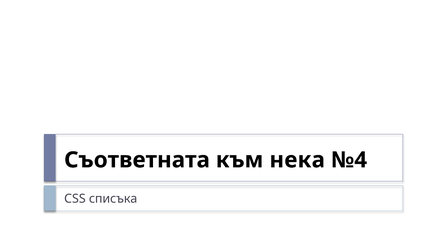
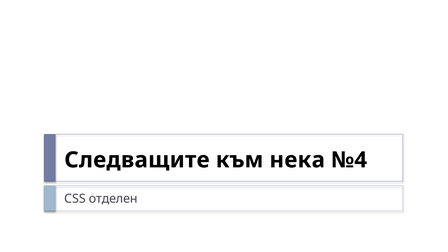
Съответната: Съответната -> Следващите (137, 160)
списъка: списъка -> отделен (113, 199)
